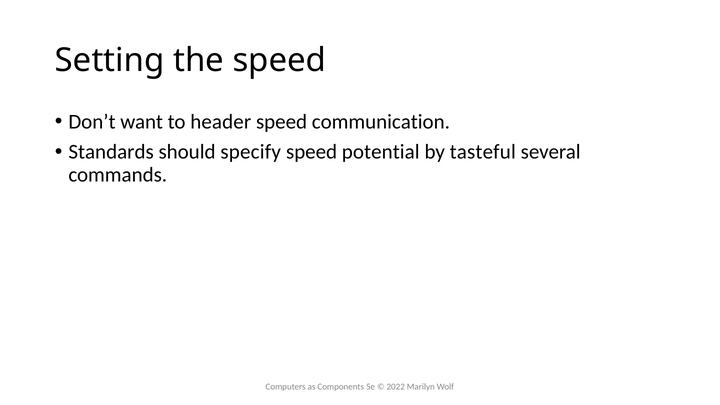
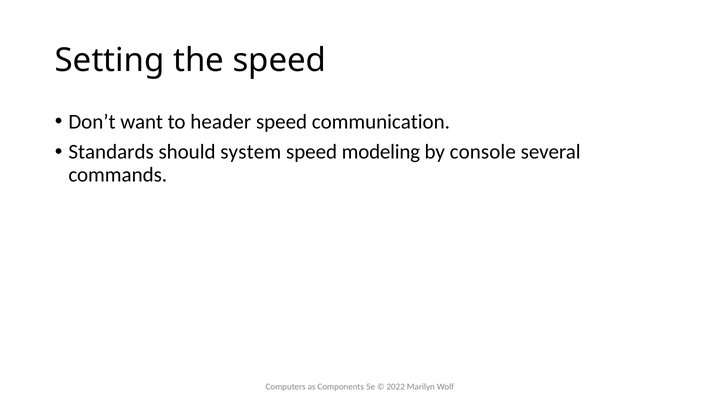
specify: specify -> system (251, 152)
potential: potential -> modeling (381, 152)
tasteful: tasteful -> console (483, 152)
